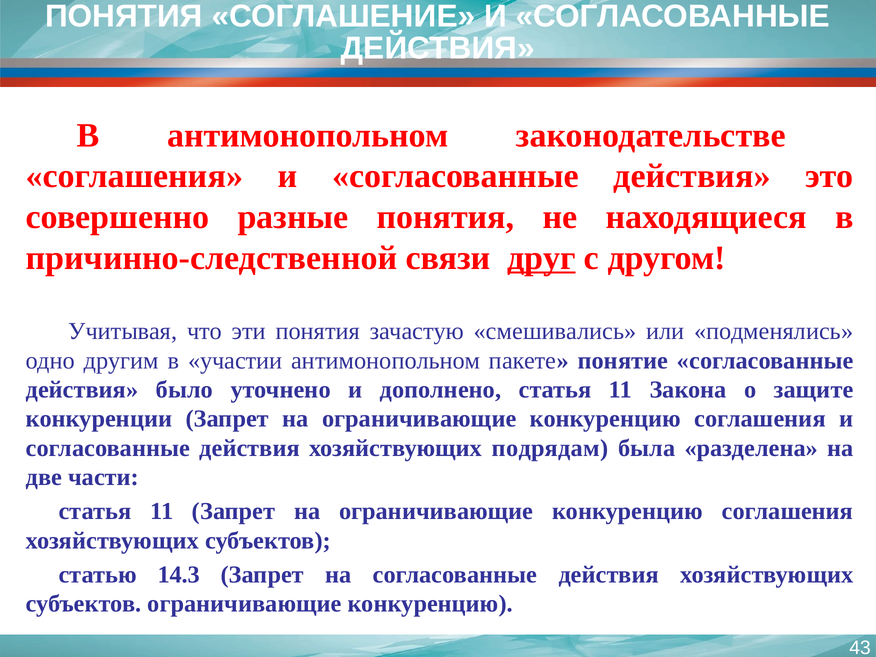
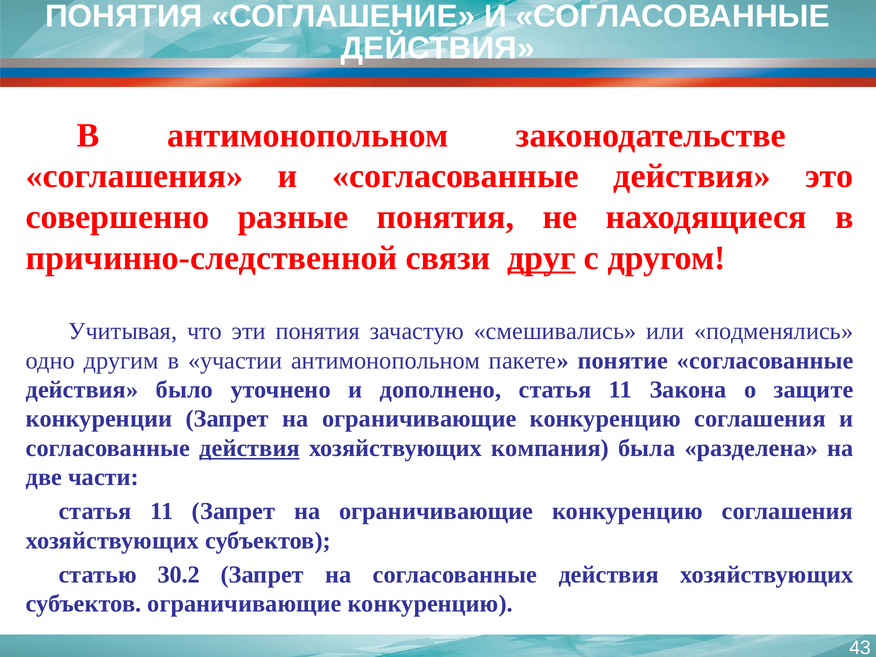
действия underline: none -> present (250, 448)
подрядам: подрядам -> компания (550, 448)
14.3: 14.3 -> 30.2 (179, 575)
